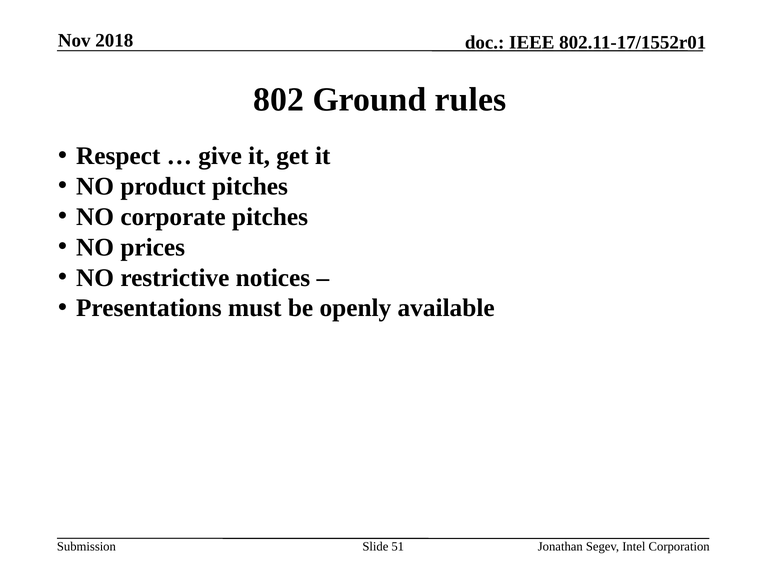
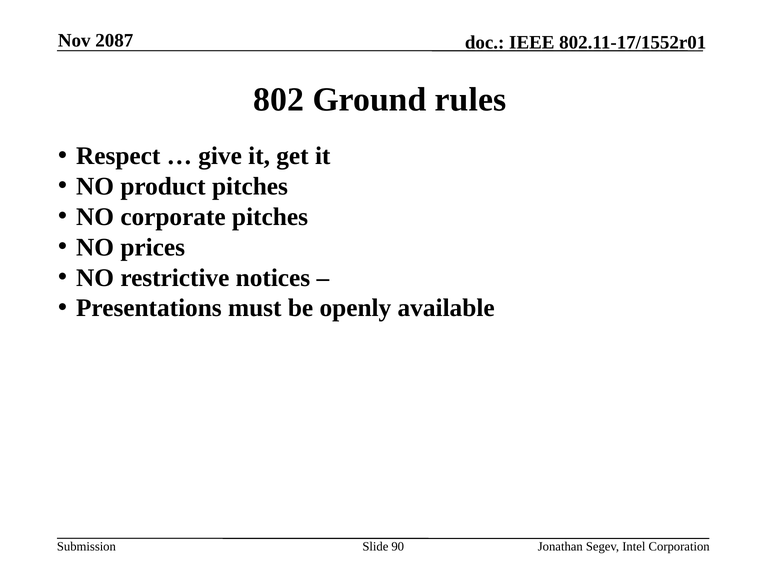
2018: 2018 -> 2087 (114, 40)
51: 51 -> 90 (398, 547)
